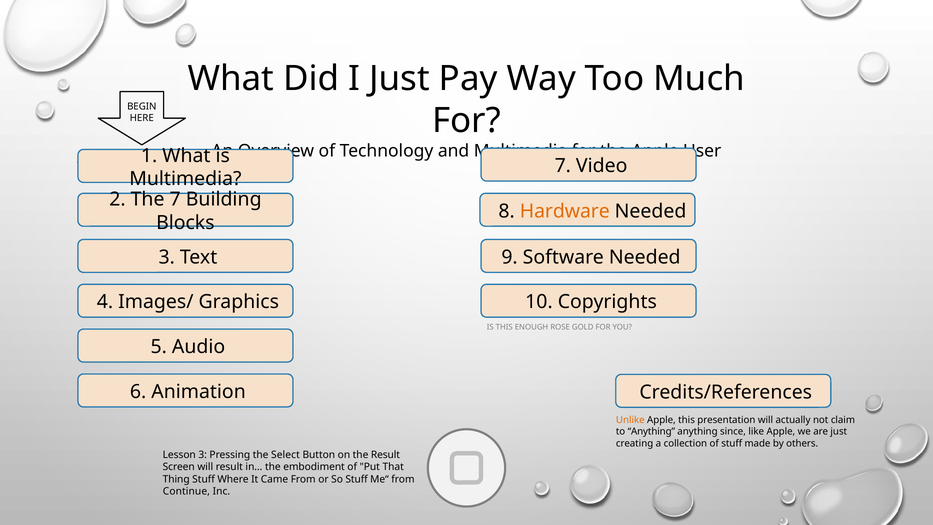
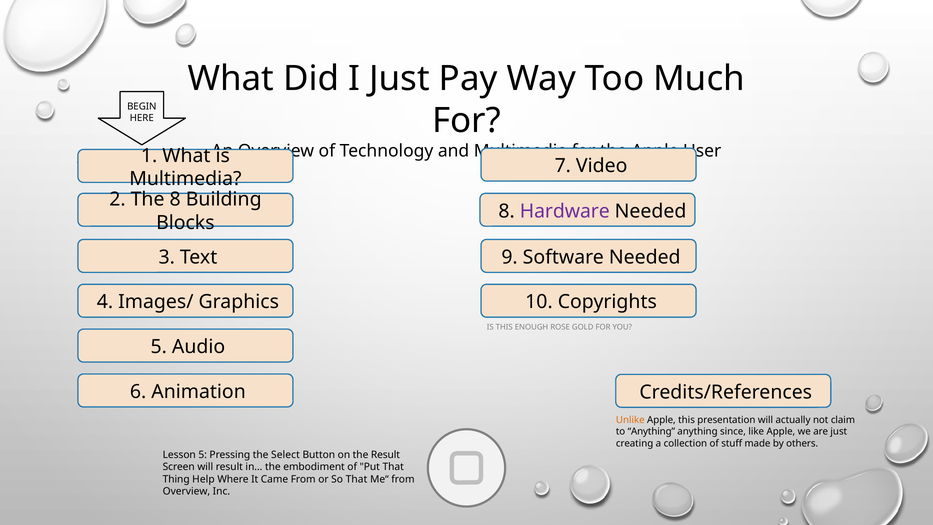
The 7: 7 -> 8 (175, 199)
Hardware colour: orange -> purple (565, 211)
Lesson 3: 3 -> 5 (203, 455)
Thing Stuff: Stuff -> Help (203, 479)
So Stuff: Stuff -> That (357, 479)
Continue: Continue -> Overview (186, 491)
